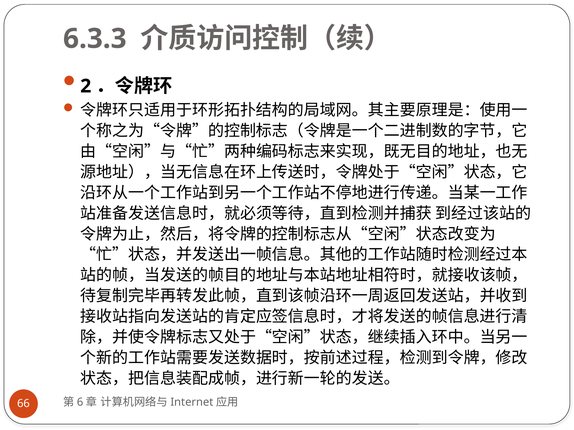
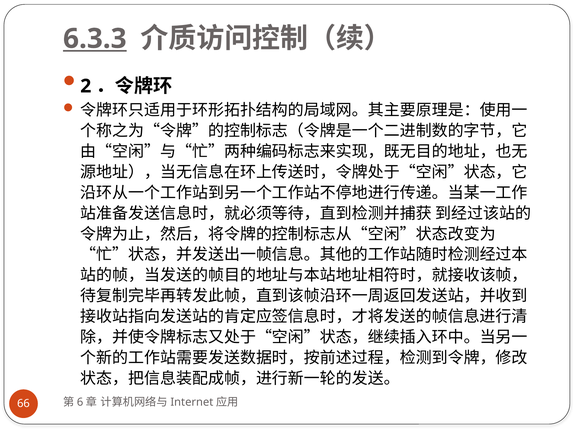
6.3.3 underline: none -> present (95, 39)
